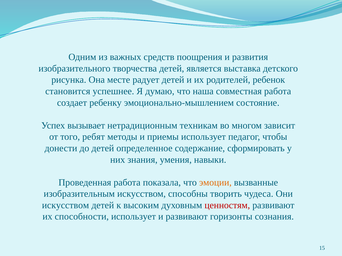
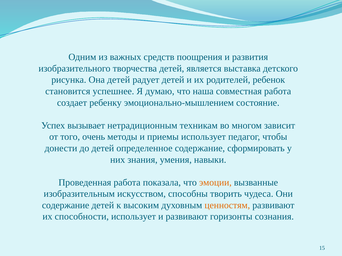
Она месте: месте -> детей (119, 80)
ребят: ребят -> очень (94, 137)
искусством: искусством -> содержание (66, 206)
ценностям colour: red -> orange (227, 206)
